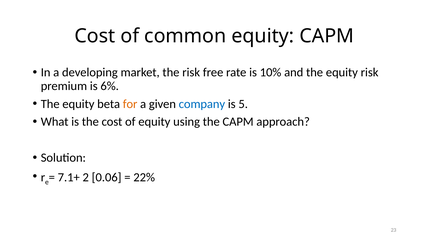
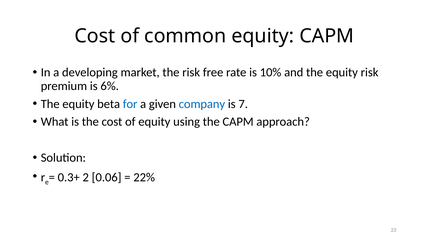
for colour: orange -> blue (130, 104)
5: 5 -> 7 (243, 104)
7.1+: 7.1+ -> 0.3+ (69, 177)
